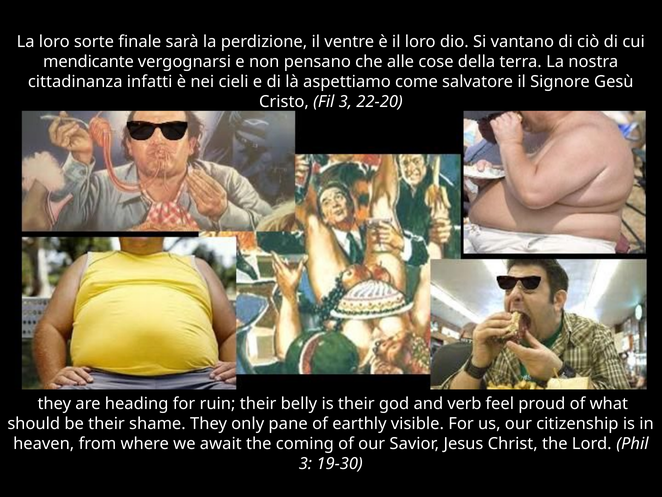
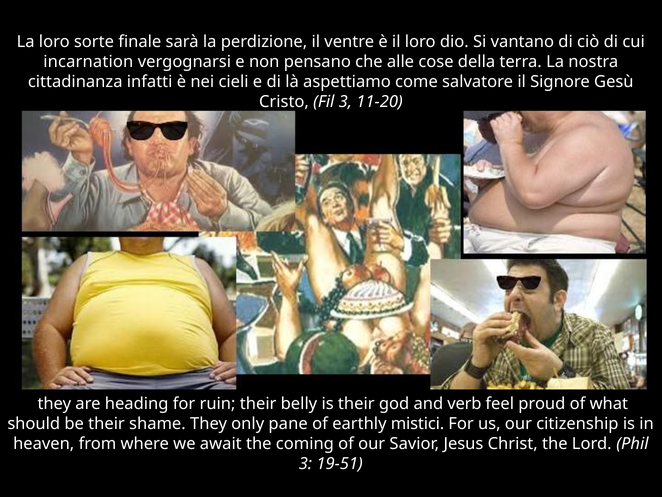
mendicante: mendicante -> incarnation (88, 62)
22-20: 22-20 -> 11-20 (380, 101)
visible: visible -> mistici (418, 423)
19-30: 19-30 -> 19-51 (340, 463)
